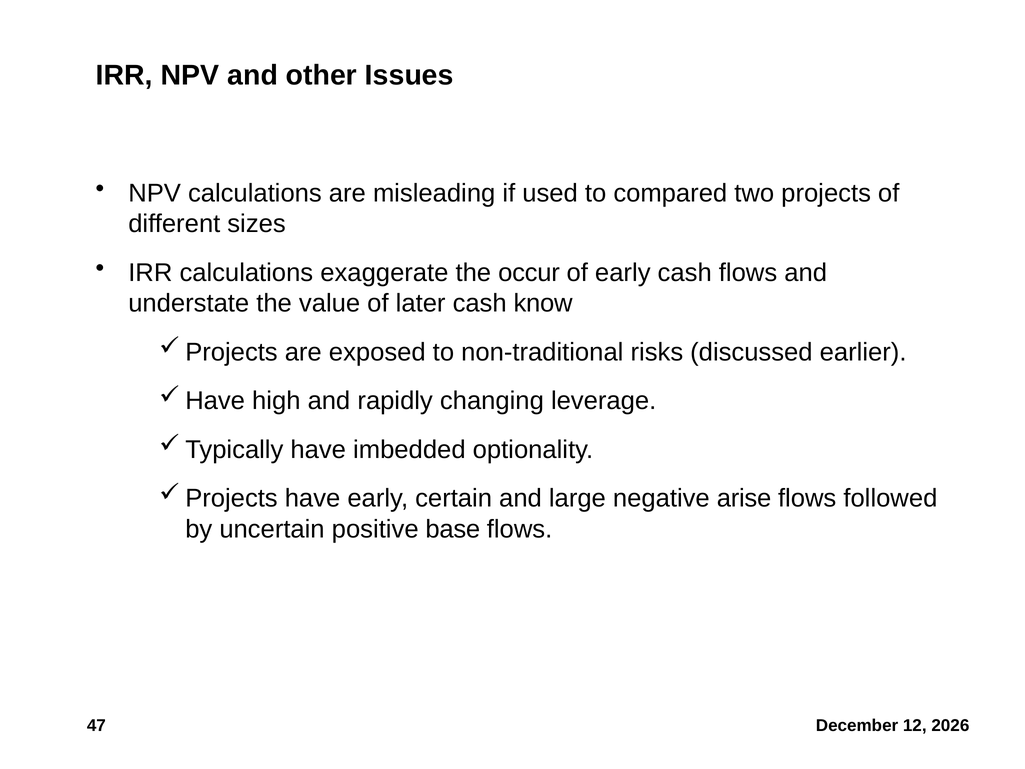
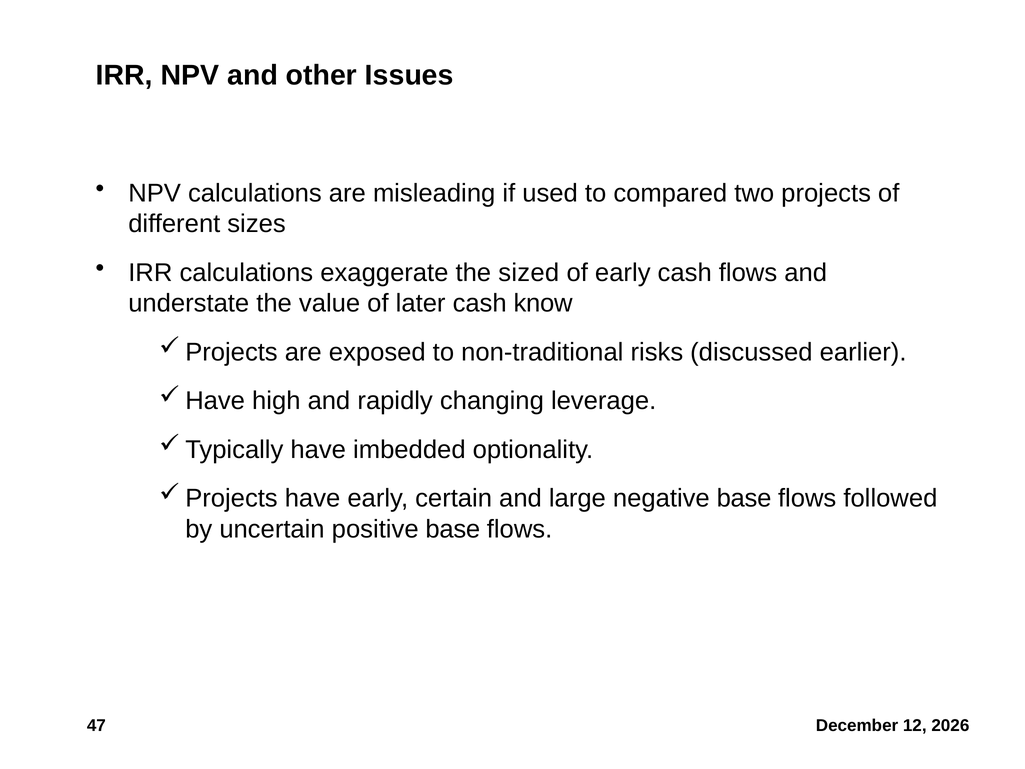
occur: occur -> sized (529, 273)
negative arise: arise -> base (744, 498)
